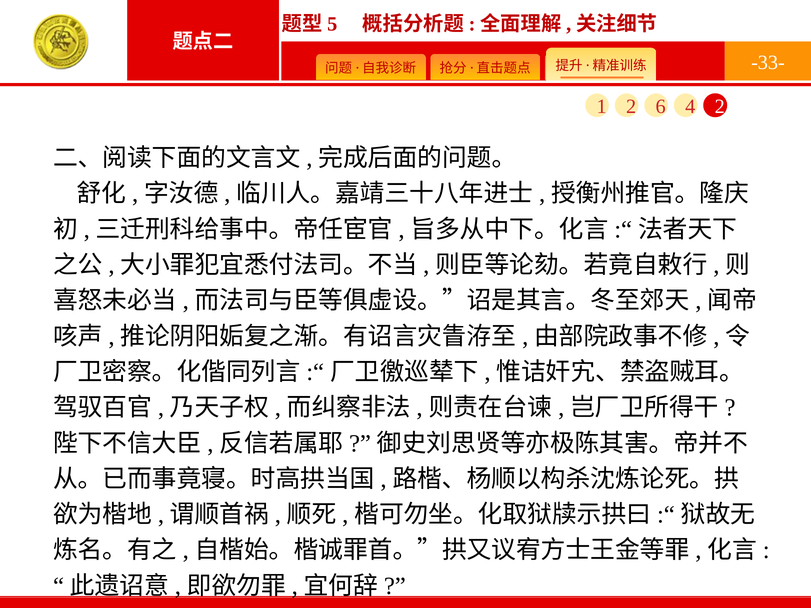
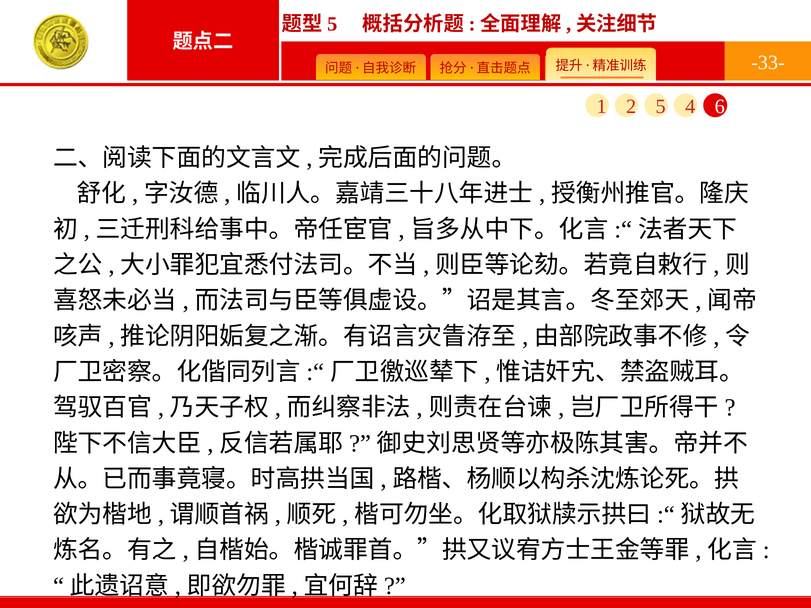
6: 6 -> 5 (661, 107)
4 2: 2 -> 6 (720, 107)
